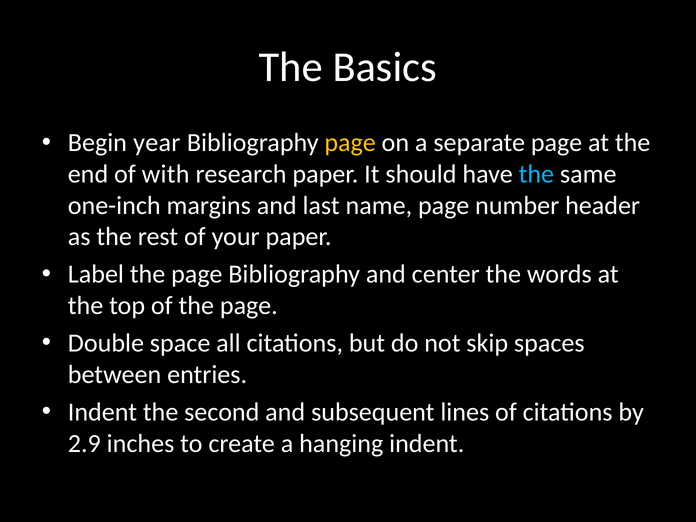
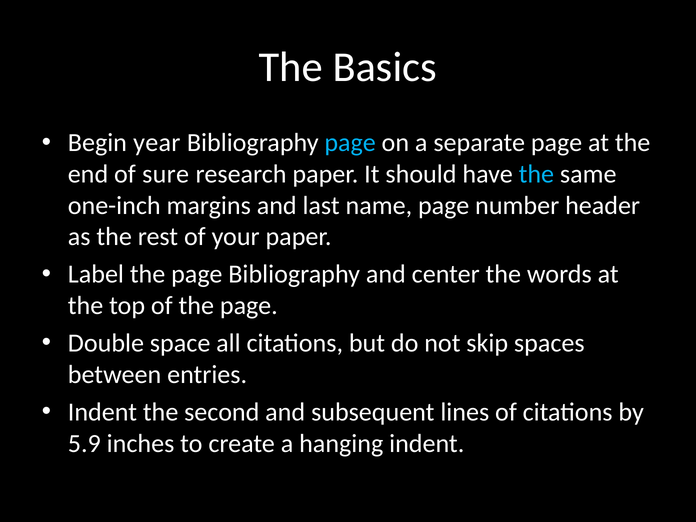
page colour: yellow -> light blue (350, 143)
with: with -> sure (166, 174)
2.9: 2.9 -> 5.9 (84, 443)
